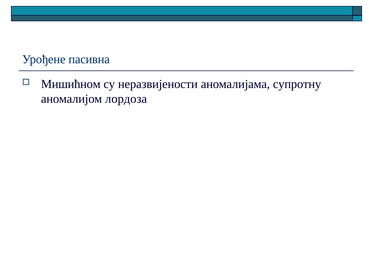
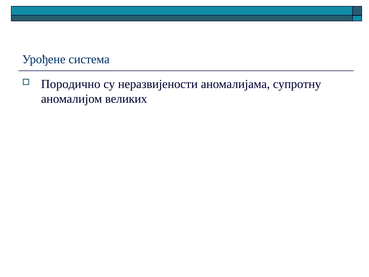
пасивна: пасивна -> система (89, 59)
Мишићном: Мишићном -> Породично (71, 84)
лордоза: лордоза -> великих (126, 99)
